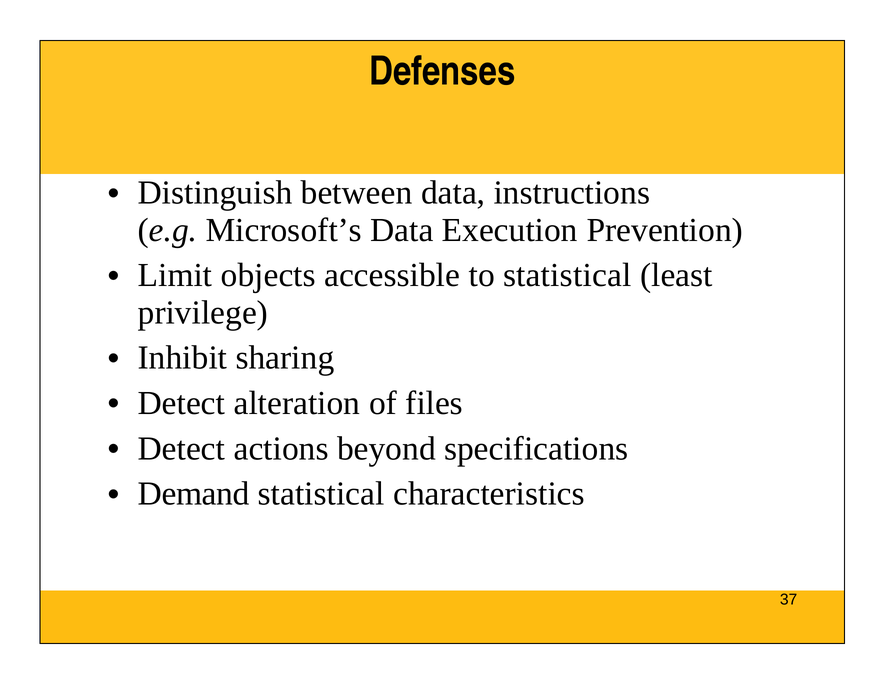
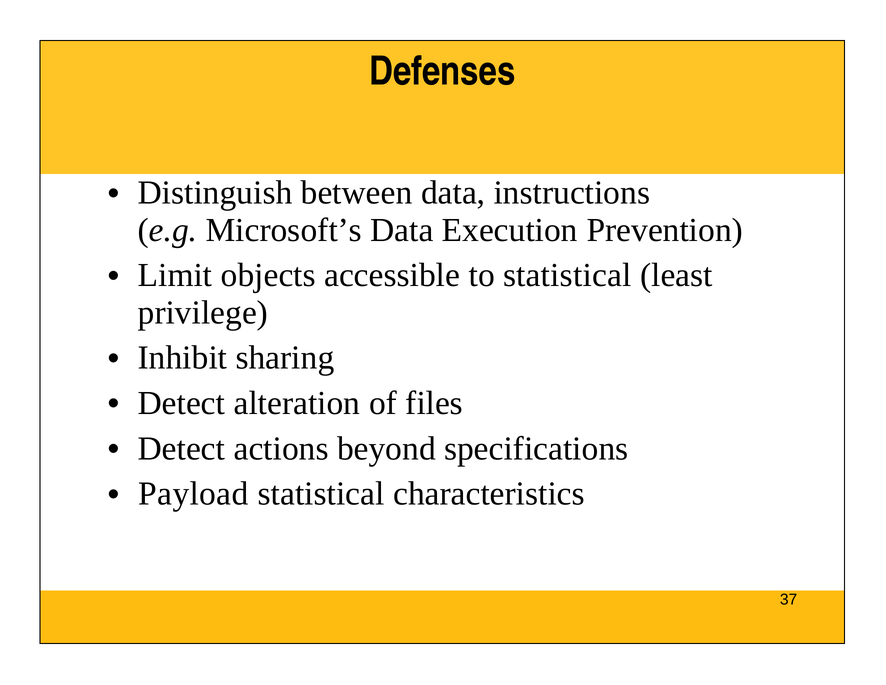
Demand: Demand -> Payload (193, 493)
